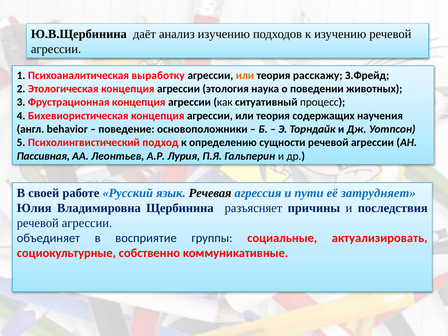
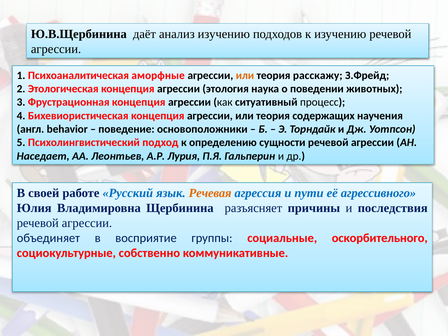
выработку: выработку -> аморфные (158, 75)
Пассивная: Пассивная -> Наседает (43, 156)
Речевая colour: black -> orange (210, 193)
затрудняет: затрудняет -> агрессивного (378, 193)
актуализировать: актуализировать -> оскорбительного (380, 238)
